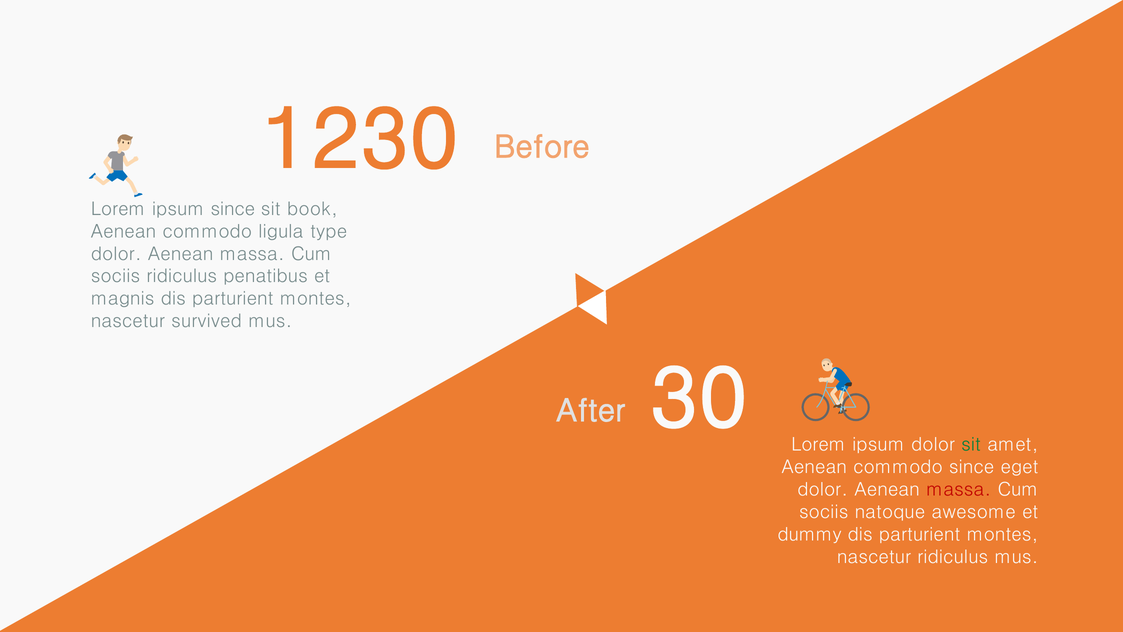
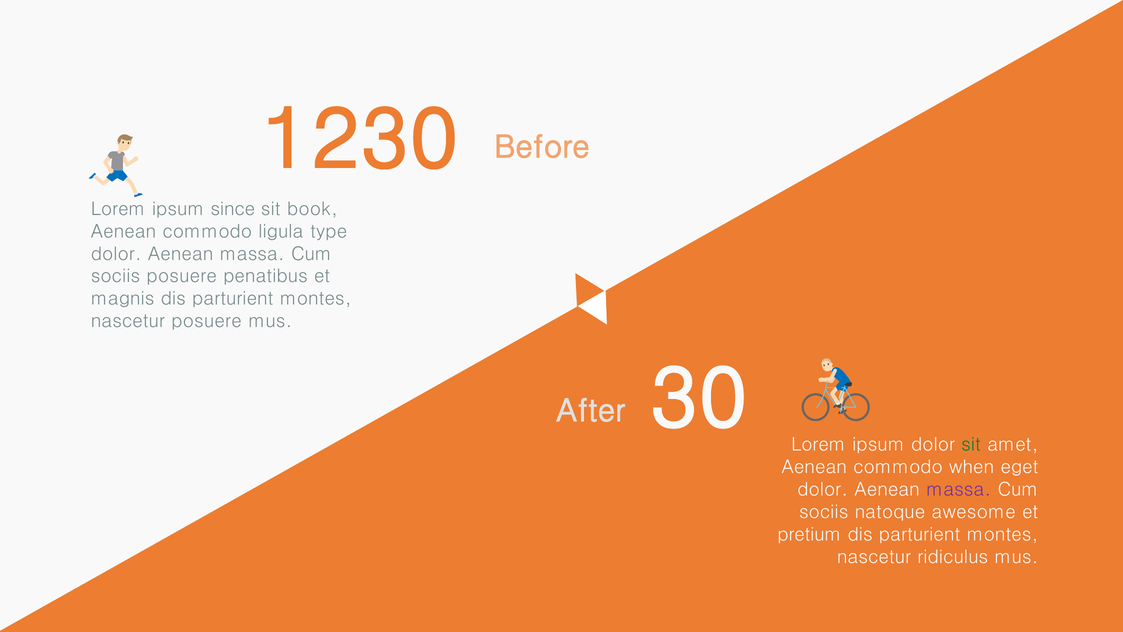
sociis ridiculus: ridiculus -> posuere (182, 276)
nascetur survived: survived -> posuere (207, 321)
commodo since: since -> when (972, 467)
massa colour: red -> purple (959, 489)
dummy: dummy -> pretium (810, 534)
